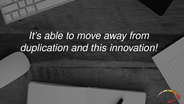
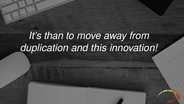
able: able -> than (54, 36)
